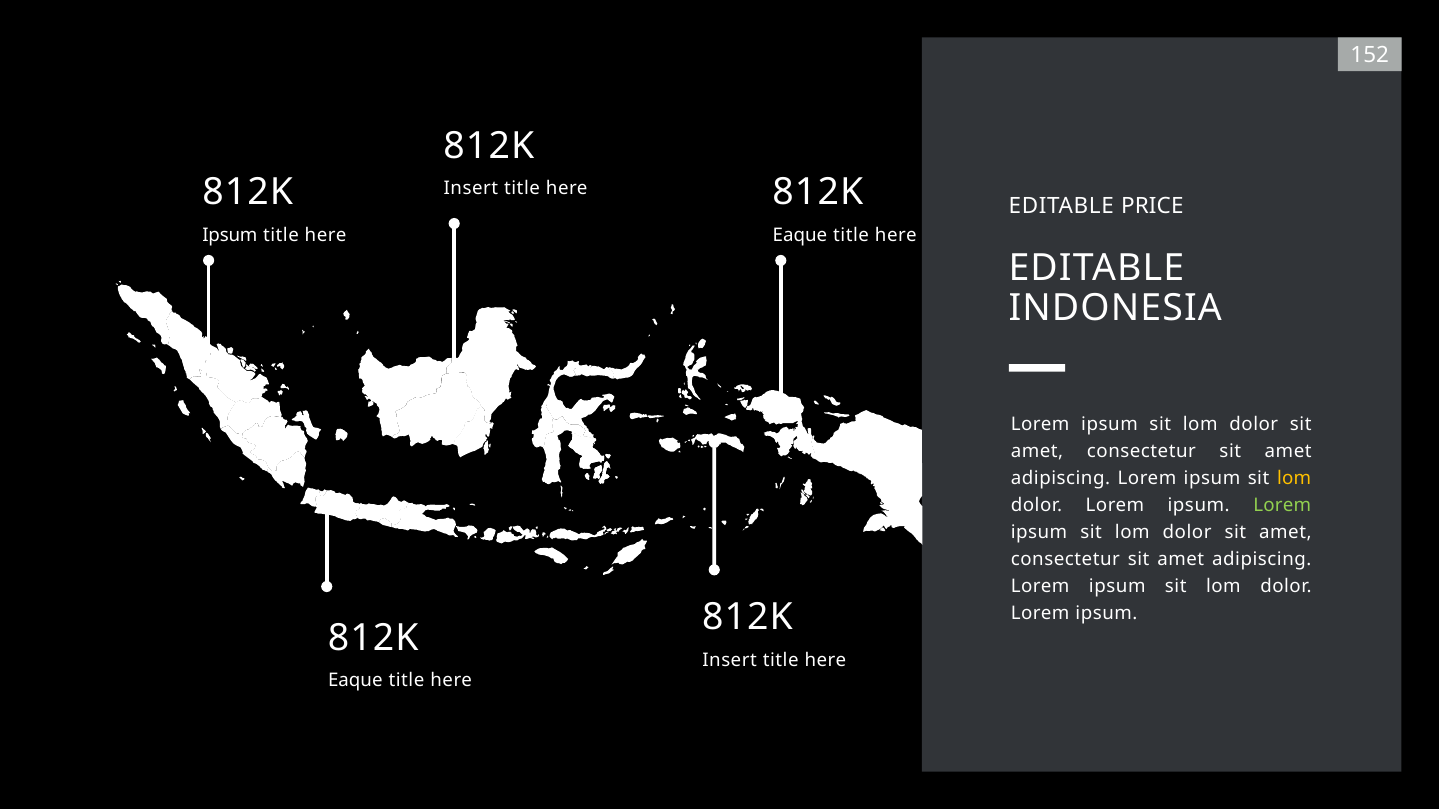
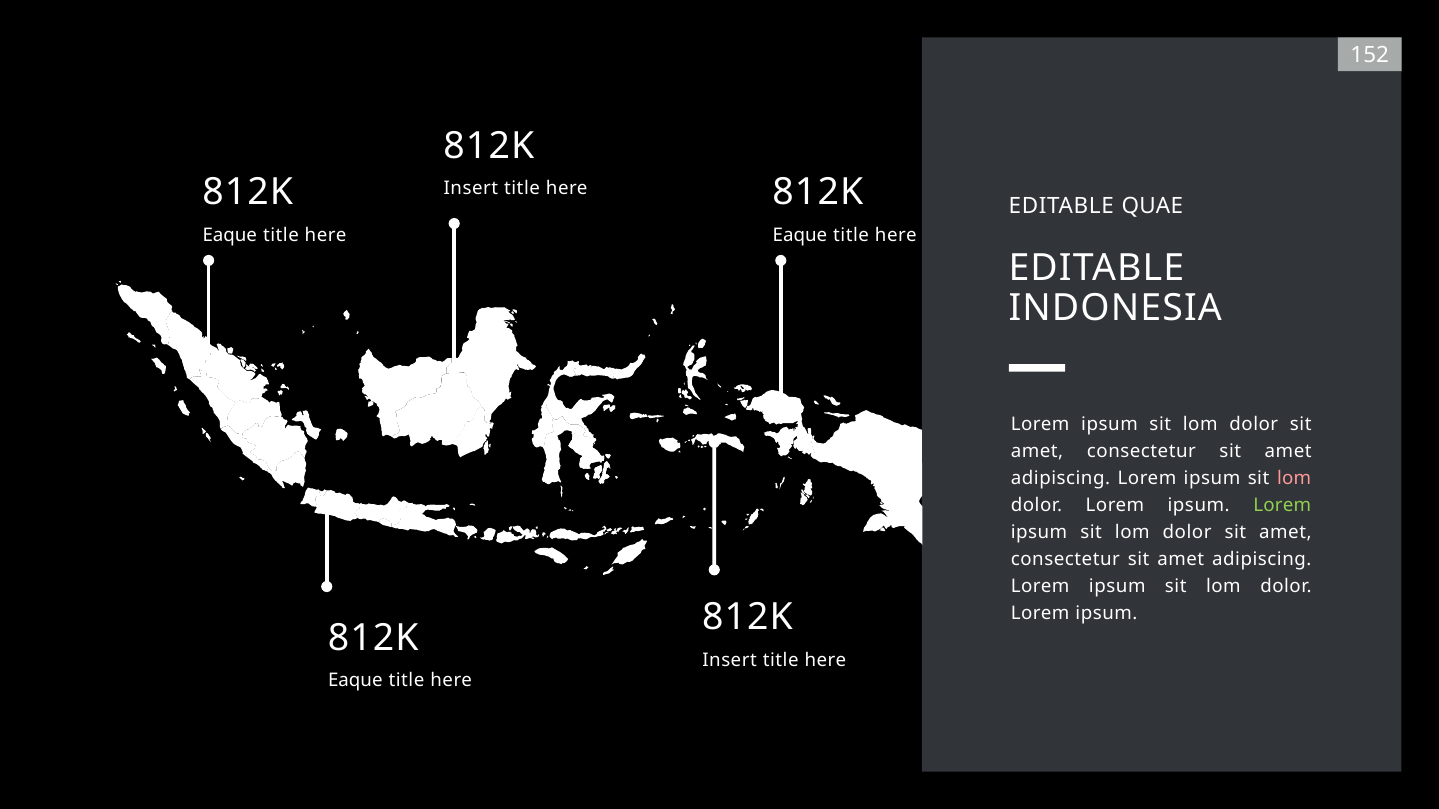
PRICE: PRICE -> QUAE (1152, 206)
Ipsum: Ipsum -> Eaque (230, 235)
lom colour: yellow -> pink (1294, 478)
